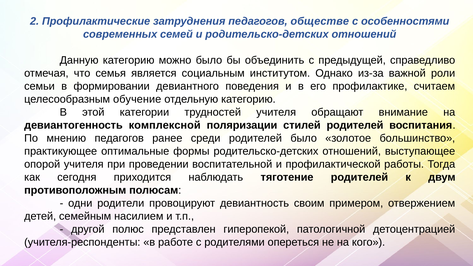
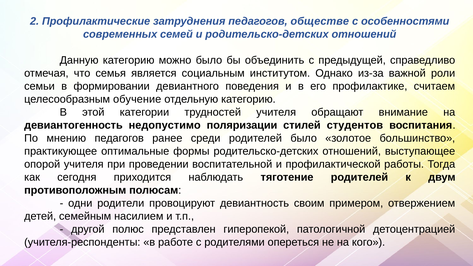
комплексной: комплексной -> недопустимо (165, 125)
стилей родителей: родителей -> студентов (355, 125)
